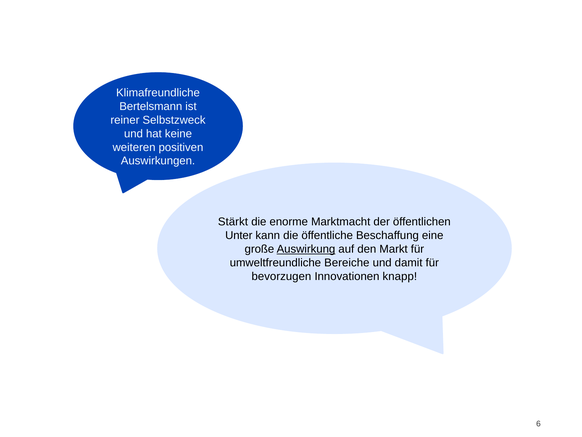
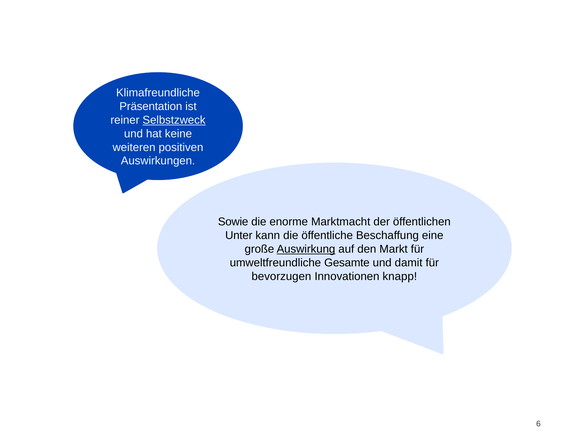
Bertelsmann: Bertelsmann -> Präsentation (151, 106)
Selbstzweck underline: none -> present (174, 120)
Stärkt: Stärkt -> Sowie (233, 222)
Bereiche: Bereiche -> Gesamte (347, 262)
